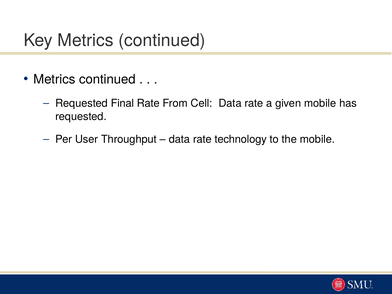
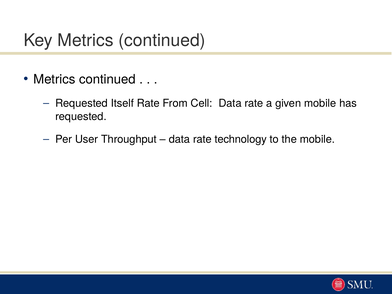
Final: Final -> Itself (122, 103)
